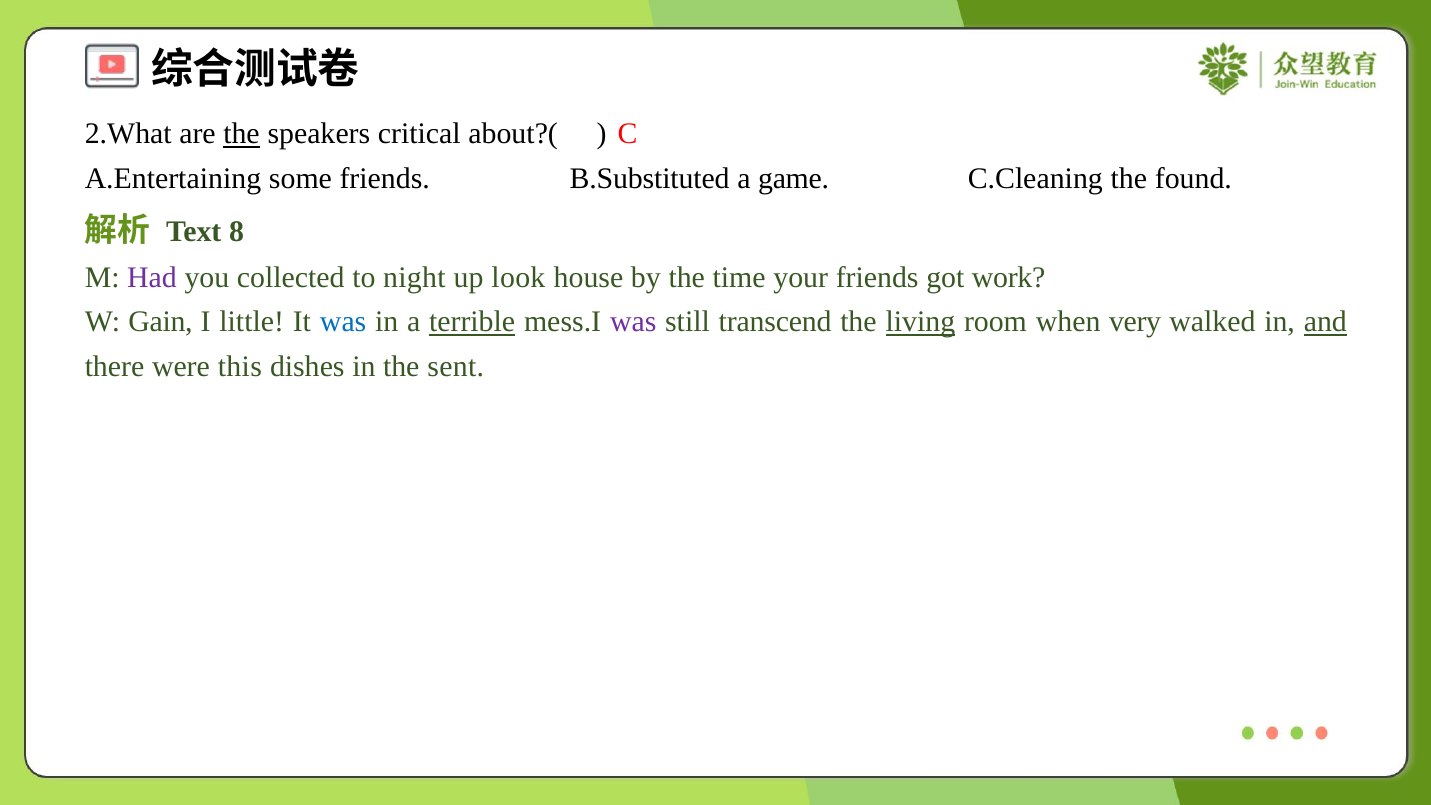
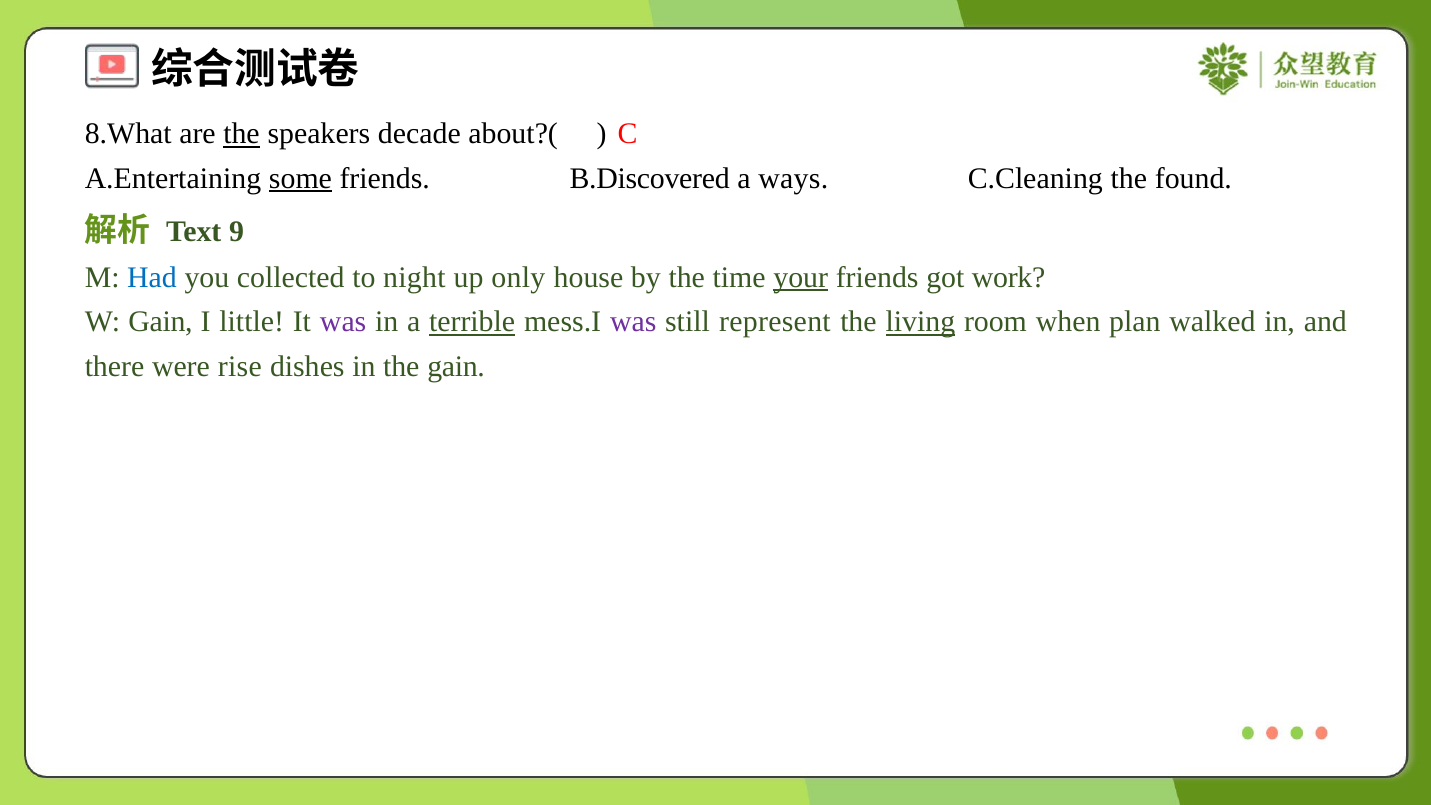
2.What: 2.What -> 8.What (128, 134)
critical: critical -> decade (419, 134)
some underline: none -> present (300, 178)
B.Substituted: B.Substituted -> B.Discovered (650, 178)
game: game -> ways (793, 178)
8: 8 -> 9 (237, 232)
Had colour: purple -> blue (152, 277)
look: look -> only (518, 277)
your underline: none -> present (801, 277)
was colour: blue -> purple (343, 322)
transcend: transcend -> represent (775, 322)
very: very -> plan (1135, 322)
and underline: present -> none (1325, 322)
this: this -> rise (240, 367)
the sent: sent -> gain (456, 367)
